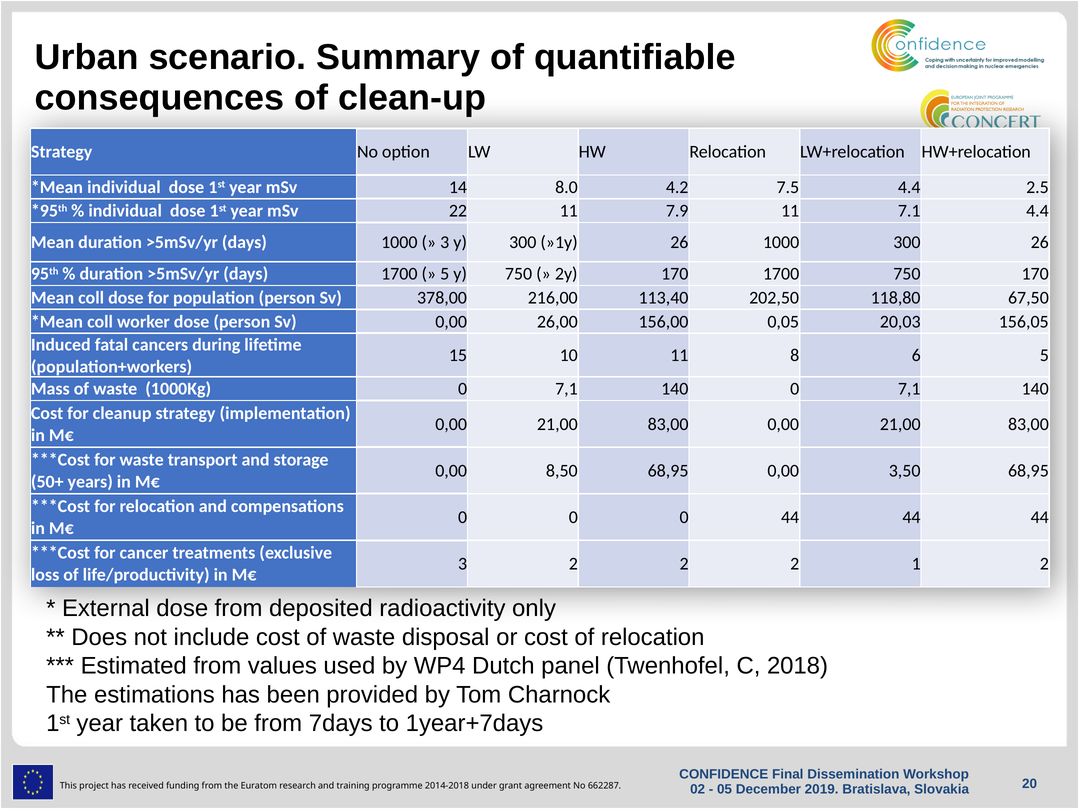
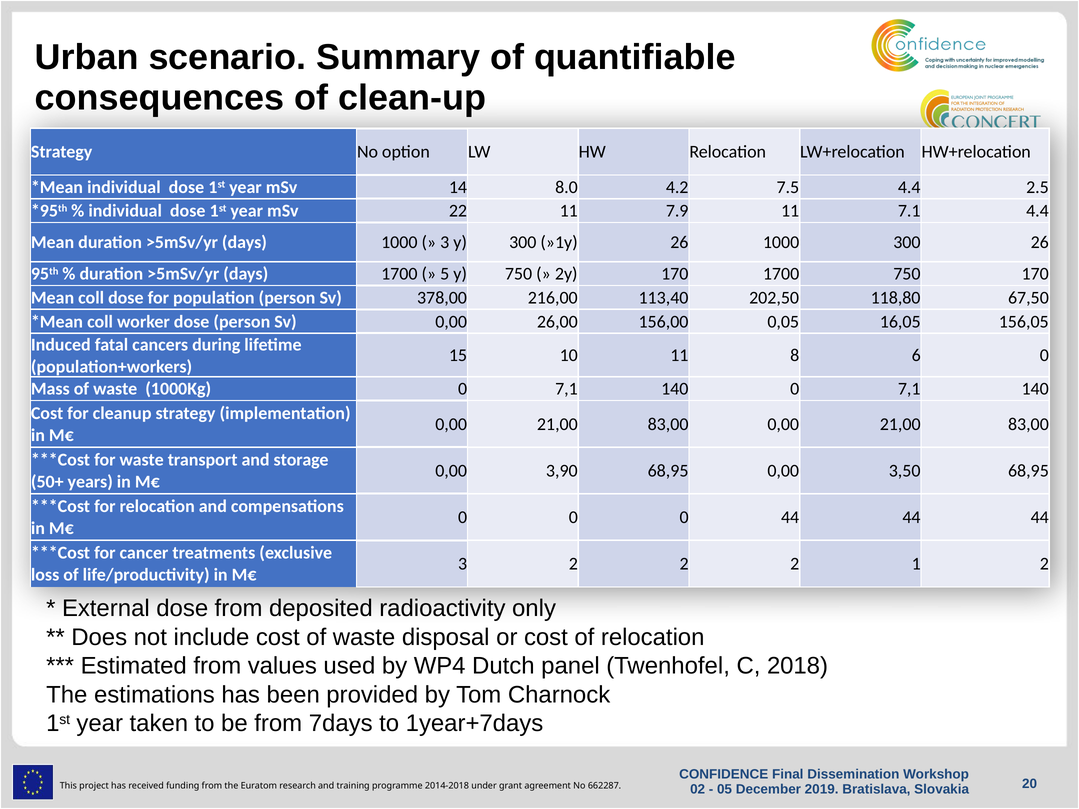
20,03: 20,03 -> 16,05 (900, 322)
6 5: 5 -> 0 (1044, 355)
8,50: 8,50 -> 3,90 (562, 471)
